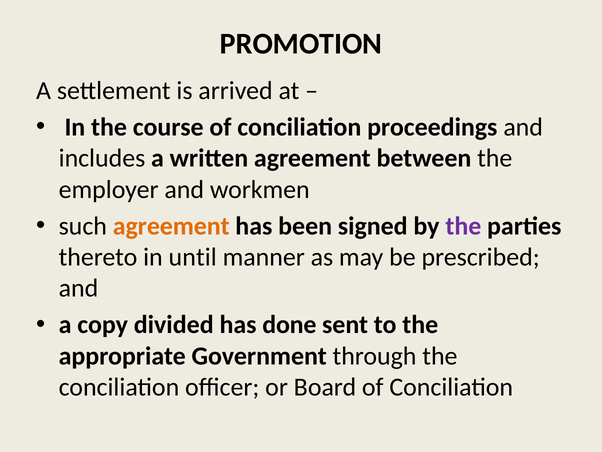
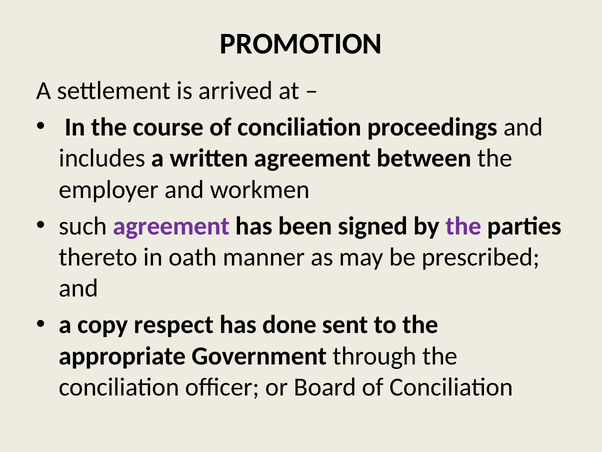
agreement colour: orange -> purple (171, 226)
until: until -> oath (193, 257)
divided: divided -> respect (174, 325)
